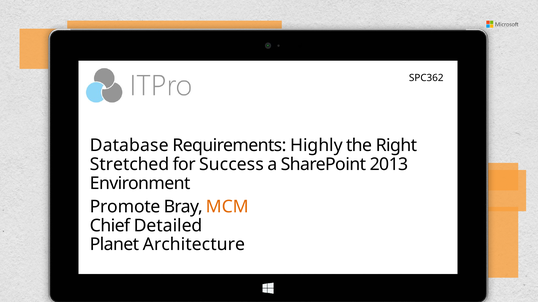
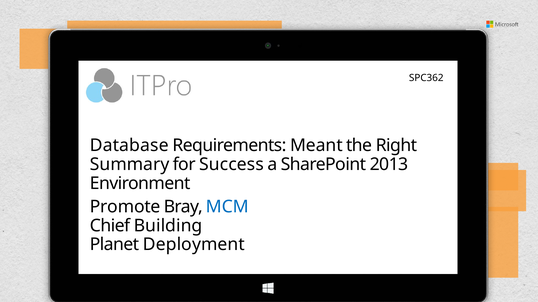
Highly: Highly -> Meant (316, 146)
Stretched: Stretched -> Summary (130, 165)
MCM colour: orange -> blue (227, 207)
Detailed: Detailed -> Building (168, 226)
Architecture: Architecture -> Deployment (194, 245)
